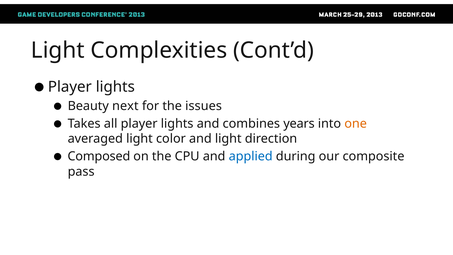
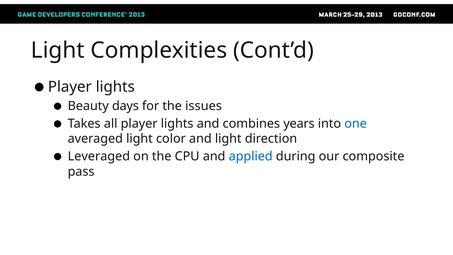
next: next -> days (125, 106)
one colour: orange -> blue (356, 124)
Composed: Composed -> Leveraged (99, 156)
